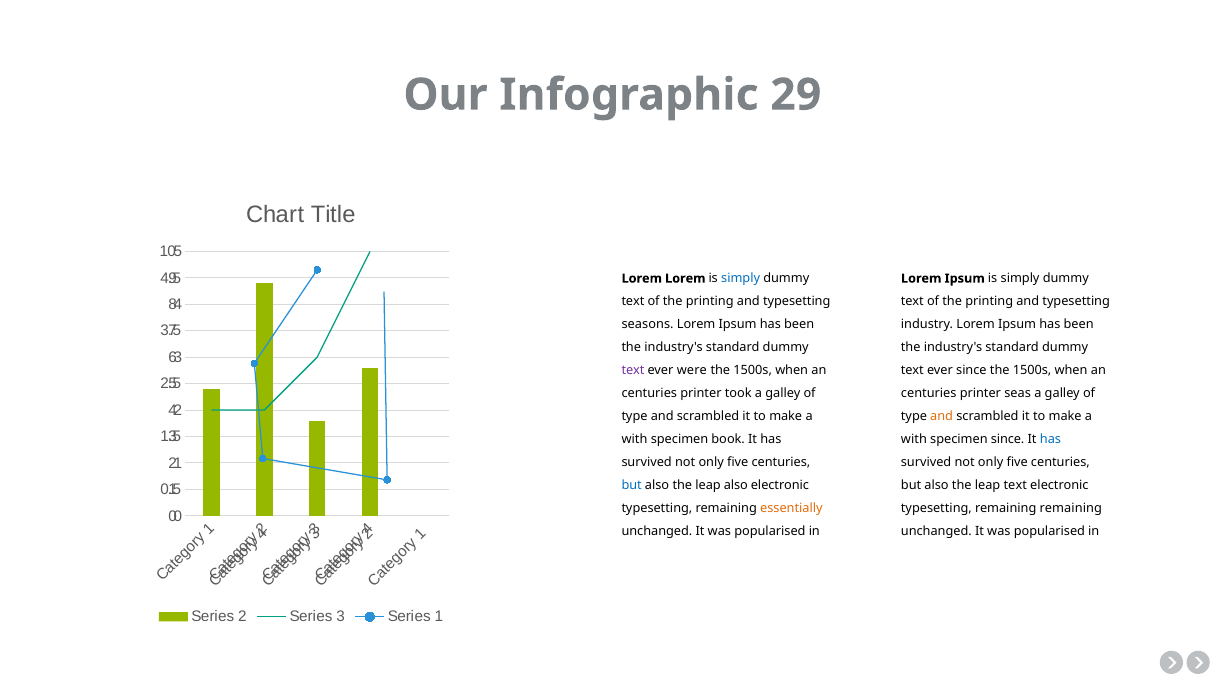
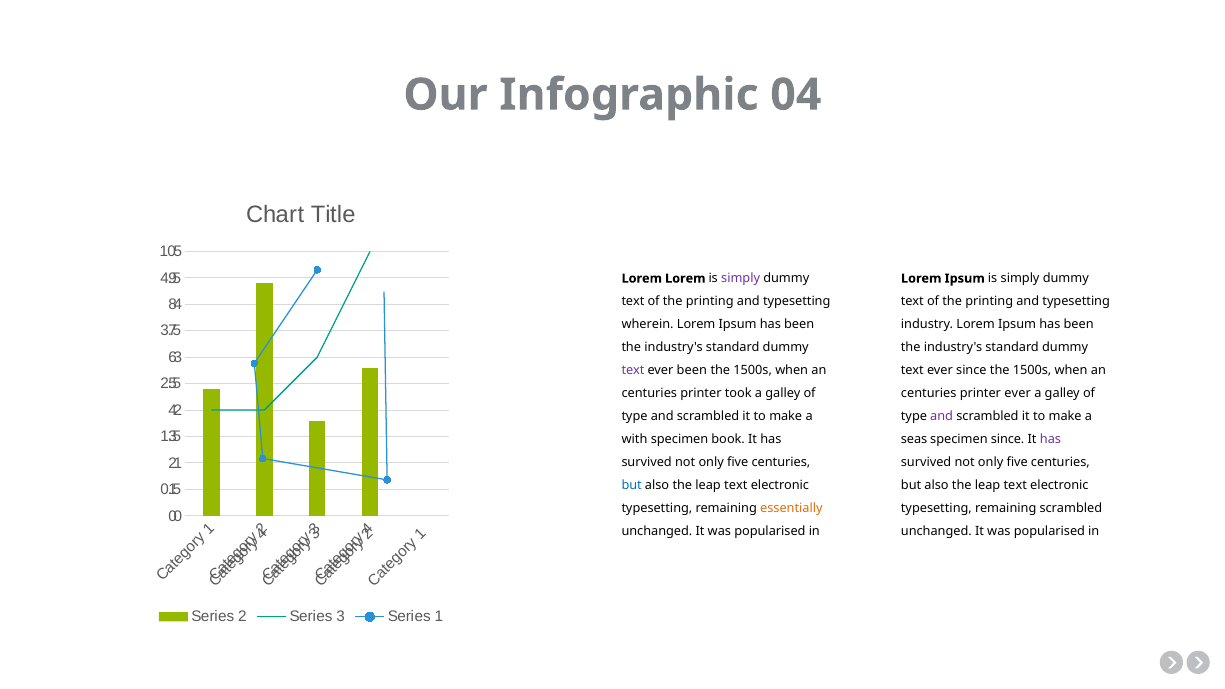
29: 29 -> 04 (796, 95)
simply colour: blue -> purple (741, 278)
seasons: seasons -> wherein (648, 324)
ever were: were -> been (692, 370)
printer seas: seas -> ever (1018, 393)
and colour: orange -> purple (942, 416)
with: with -> seas (914, 439)
has colour: blue -> purple (1050, 439)
also: also -> text (736, 485)
remaining remaining: remaining -> scrambled (1071, 508)
